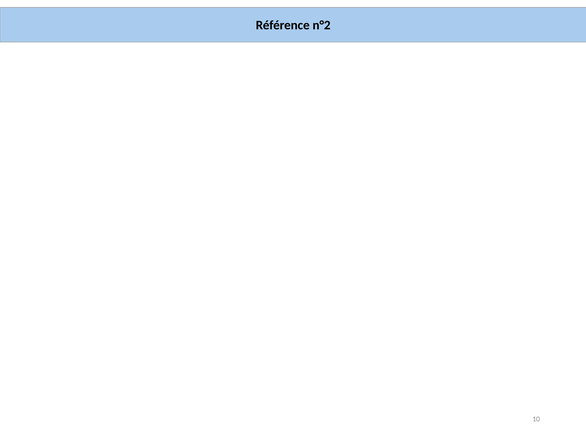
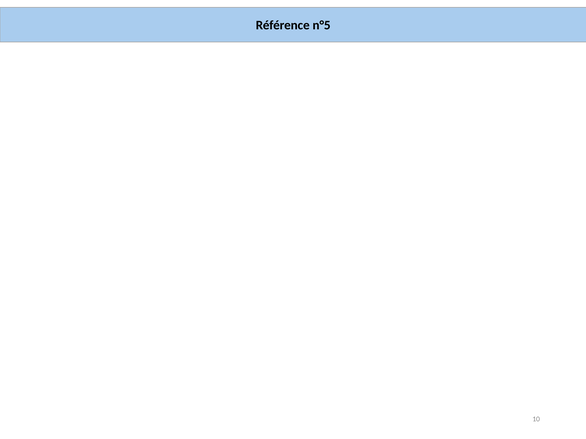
n°2: n°2 -> n°5 (322, 25)
